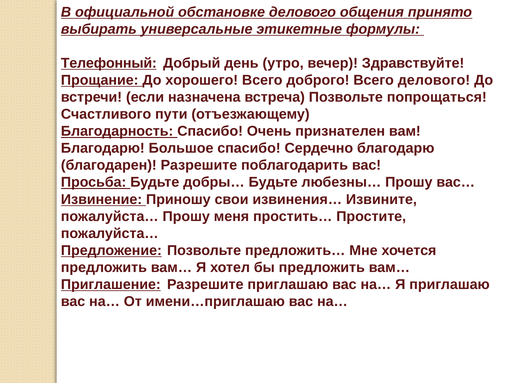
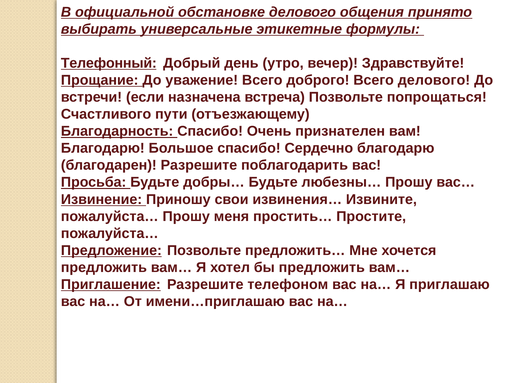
хорошего: хорошего -> уважение (202, 80)
Разрешите приглашаю: приглашаю -> телефоном (288, 285)
